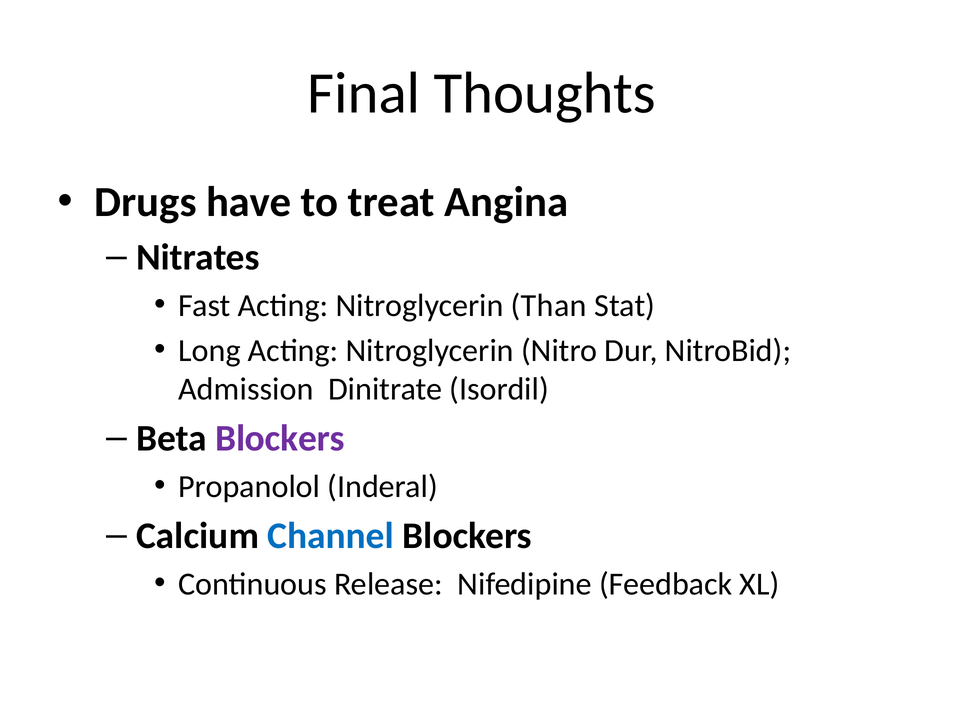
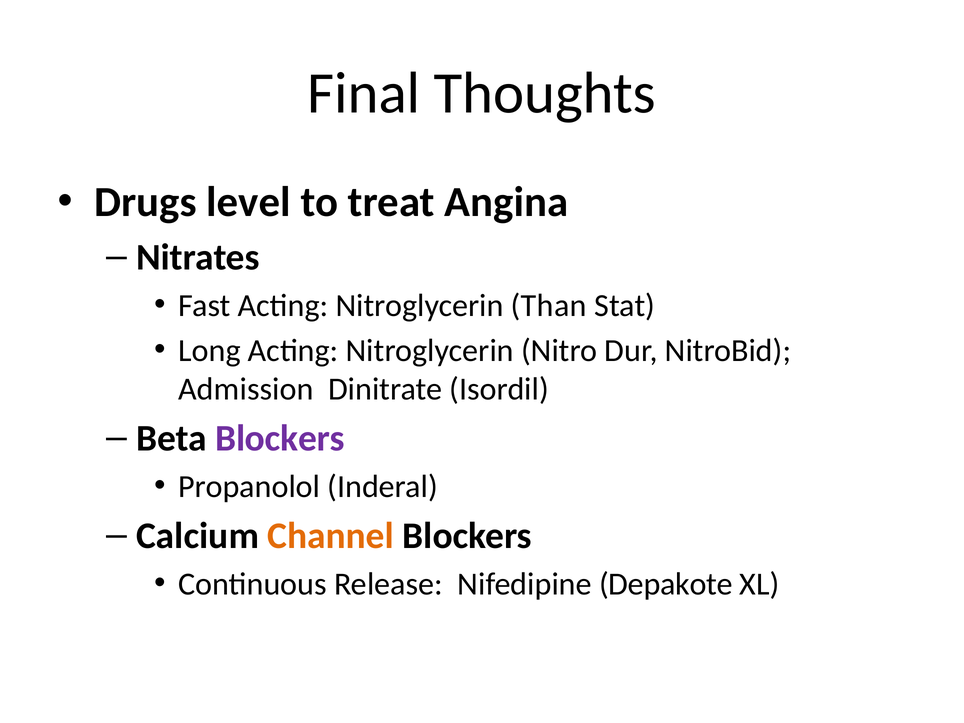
have: have -> level (249, 202)
Channel colour: blue -> orange (331, 536)
Feedback: Feedback -> Depakote (666, 584)
